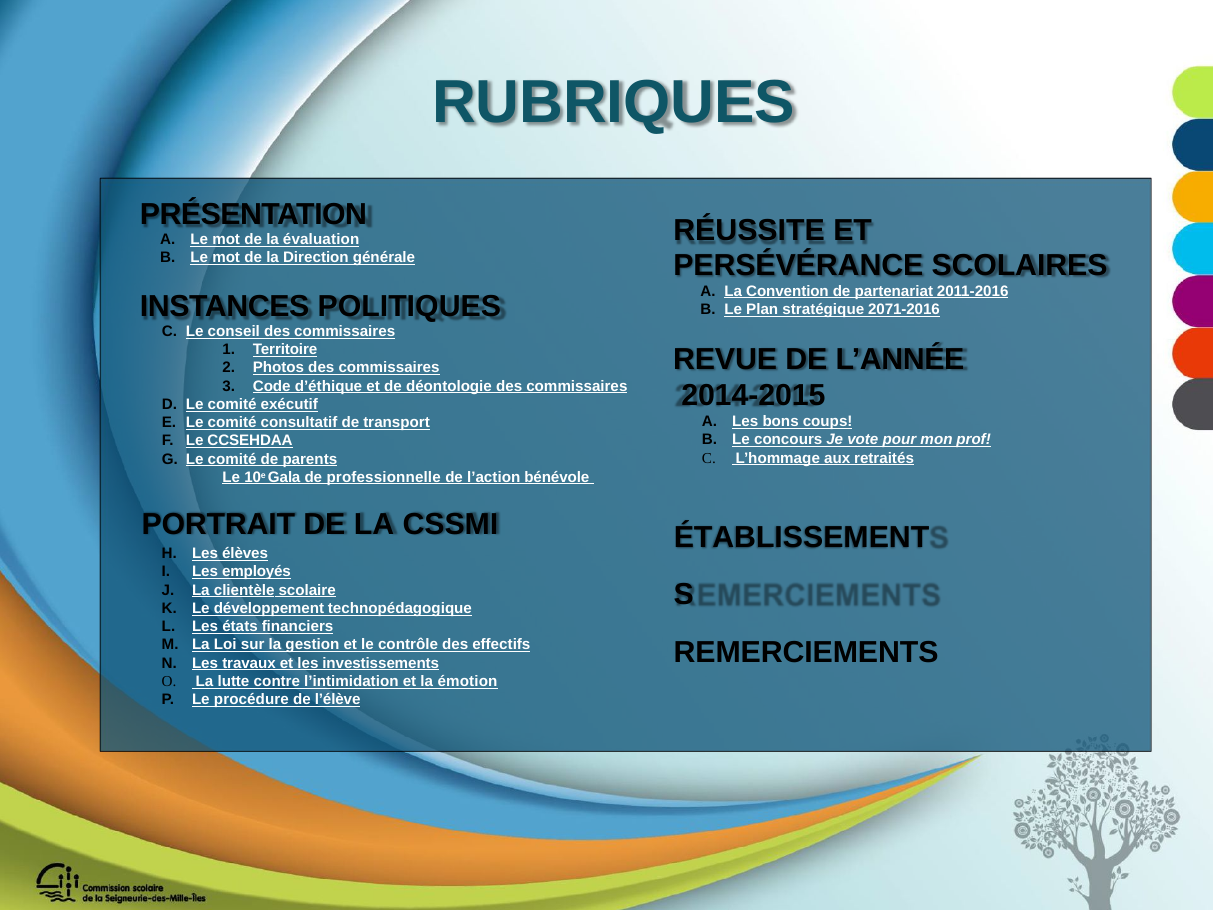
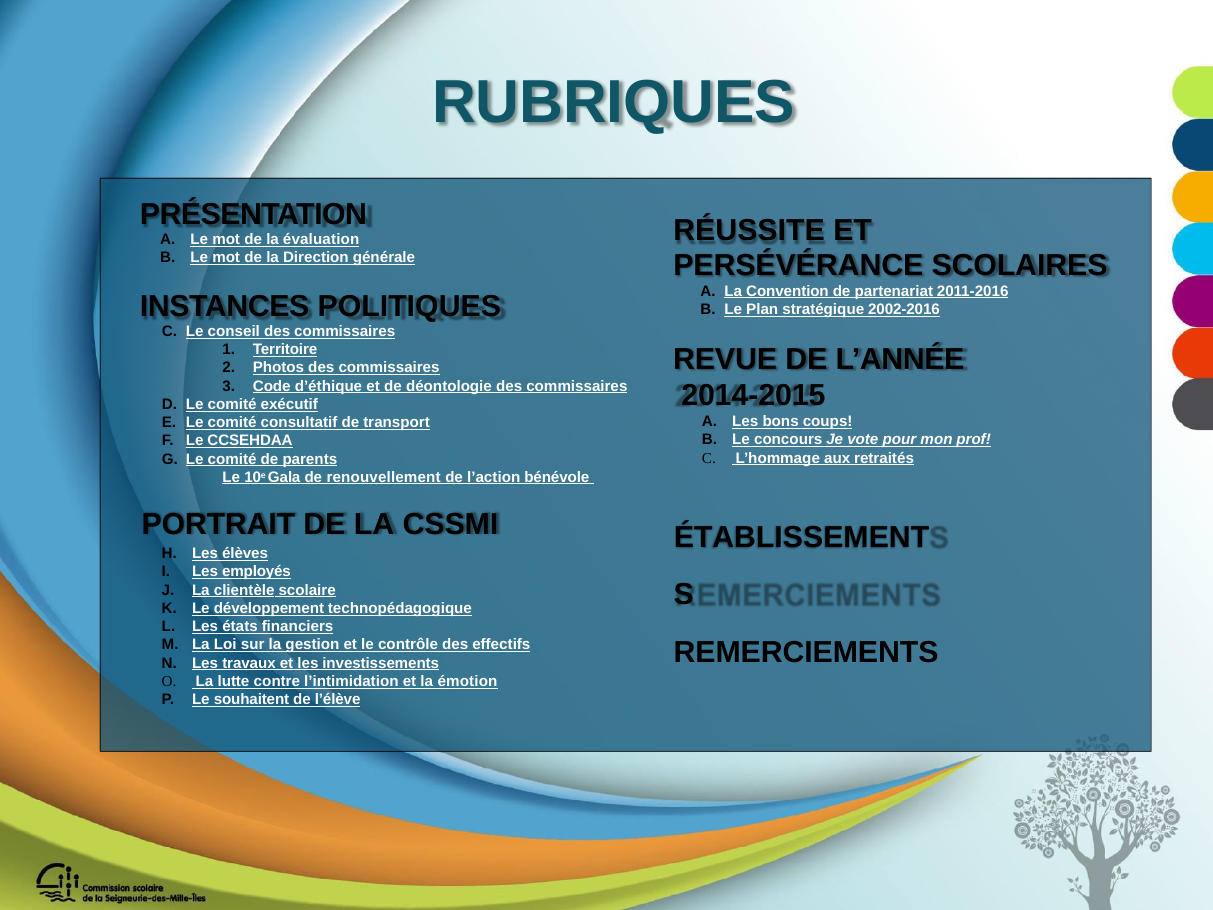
2071-2016: 2071-2016 -> 2002-2016 (904, 309)
professionnelle: professionnelle -> renouvellement (384, 477)
procédure: procédure -> souhaitent (252, 699)
